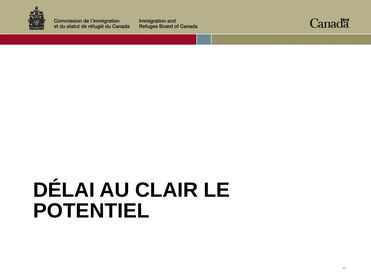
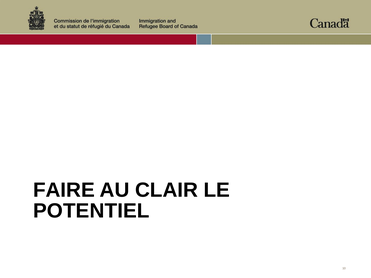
DÉLAI: DÉLAI -> FAIRE (64, 190)
